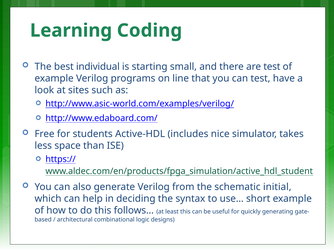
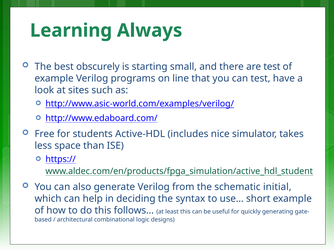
Coding: Coding -> Always (150, 30)
individual: individual -> obscurely (98, 66)
